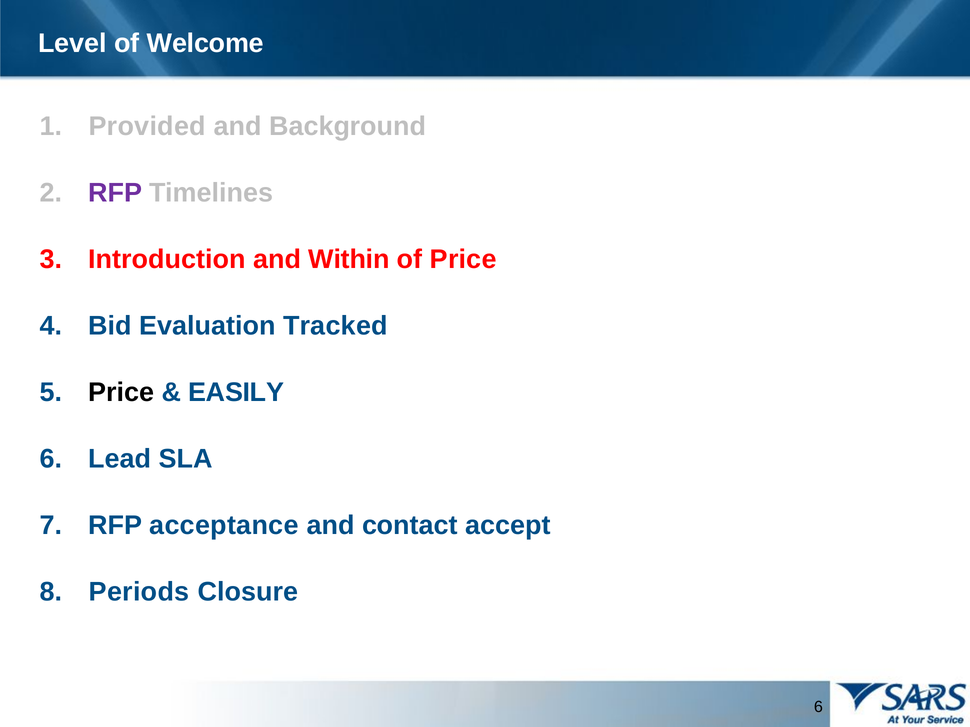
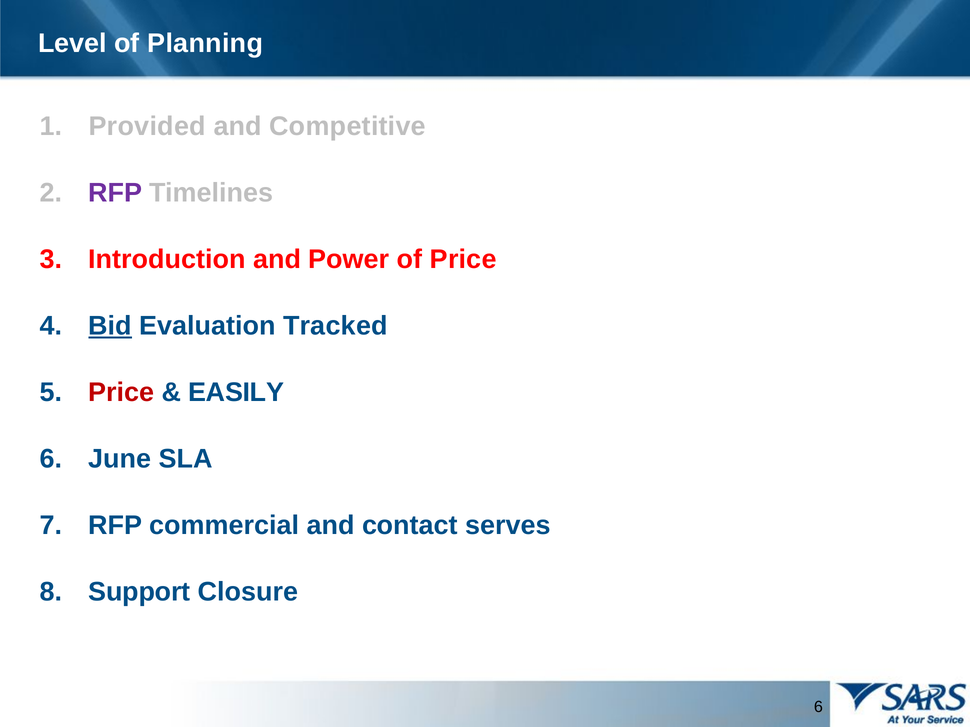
Welcome: Welcome -> Planning (205, 44)
Background: Background -> Competitive (348, 126)
Within: Within -> Power (349, 260)
Bid underline: none -> present (110, 326)
Price colour: black -> red (121, 393)
Lead: Lead -> June (120, 459)
acceptance: acceptance -> commercial (224, 526)
accept: accept -> serves (508, 526)
Periods: Periods -> Support (139, 592)
